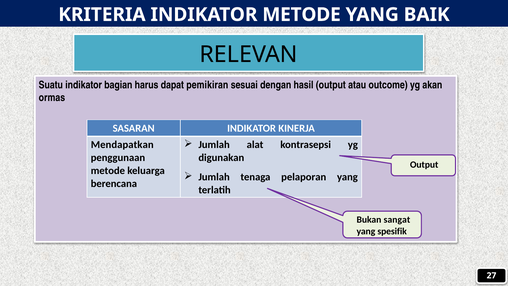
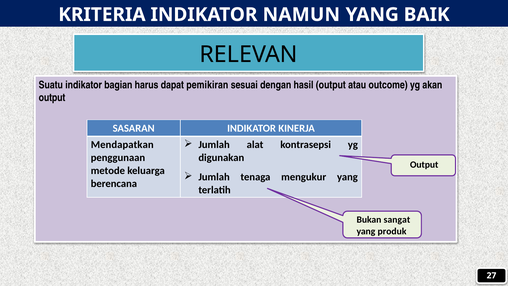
INDIKATOR METODE: METODE -> NAMUN (301, 15)
ormas: ormas -> output (52, 98)
pelaporan: pelaporan -> mengukur (304, 177)
spesifik: spesifik -> produk (392, 231)
